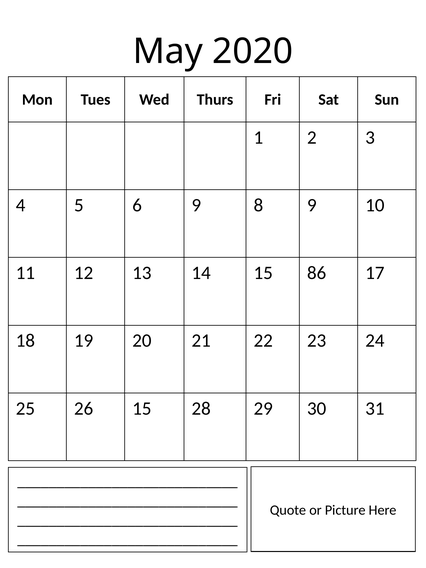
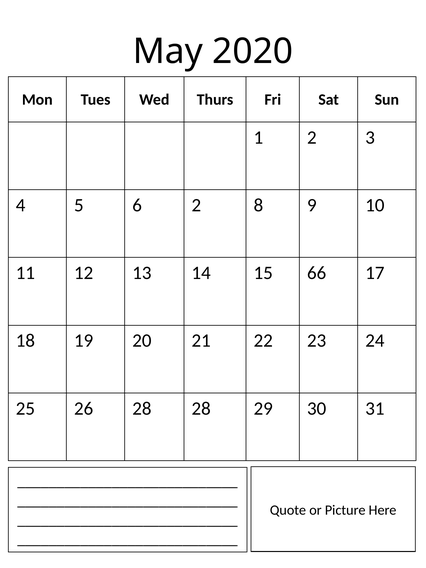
6 9: 9 -> 2 (196, 205)
86: 86 -> 66 (317, 273)
26 15: 15 -> 28 (142, 408)
